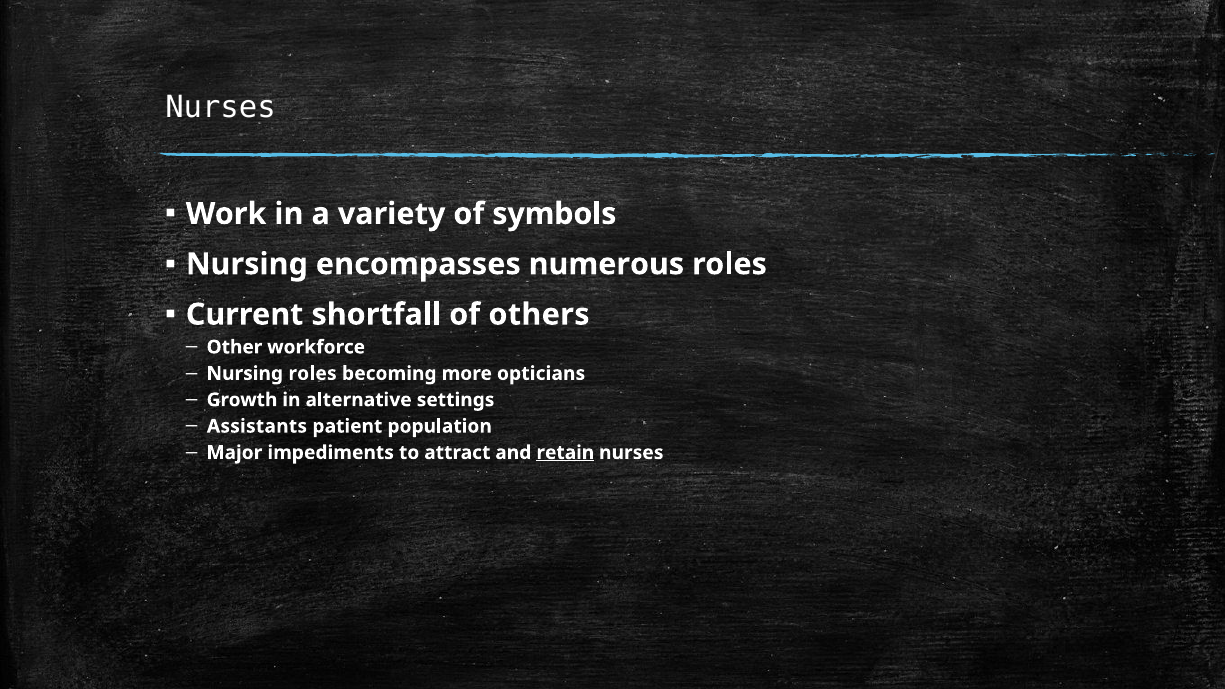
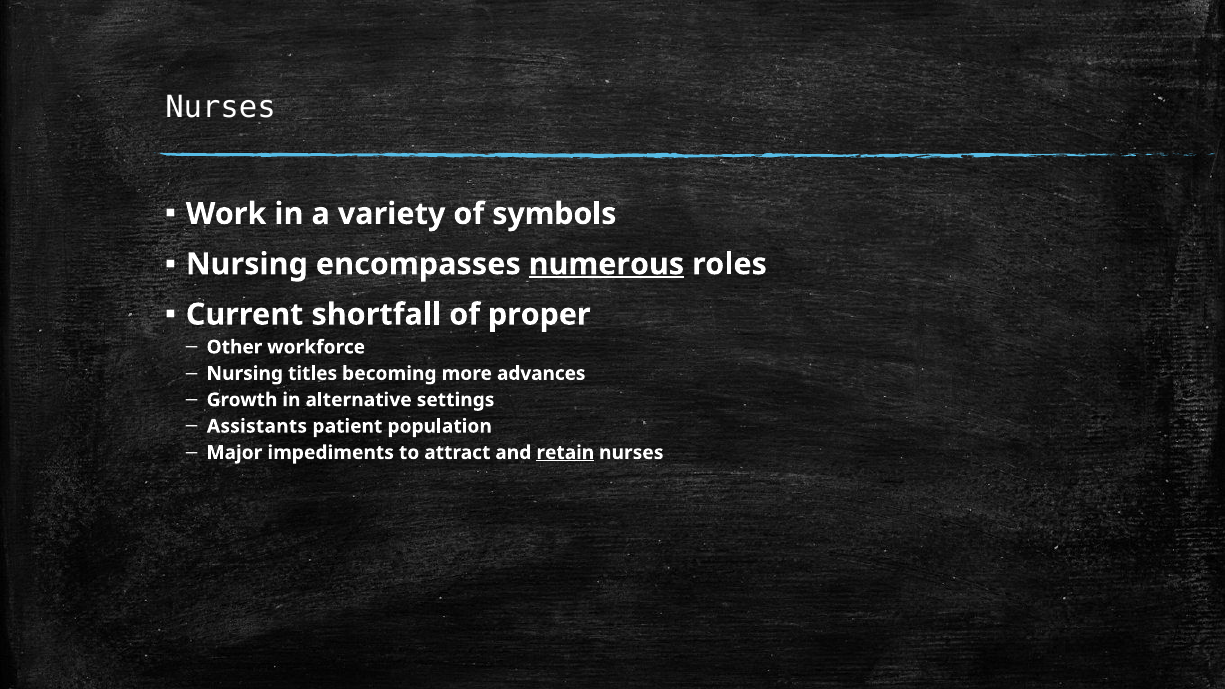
numerous underline: none -> present (606, 264)
others: others -> proper (539, 315)
Nursing roles: roles -> titles (313, 374)
opticians: opticians -> advances (541, 374)
